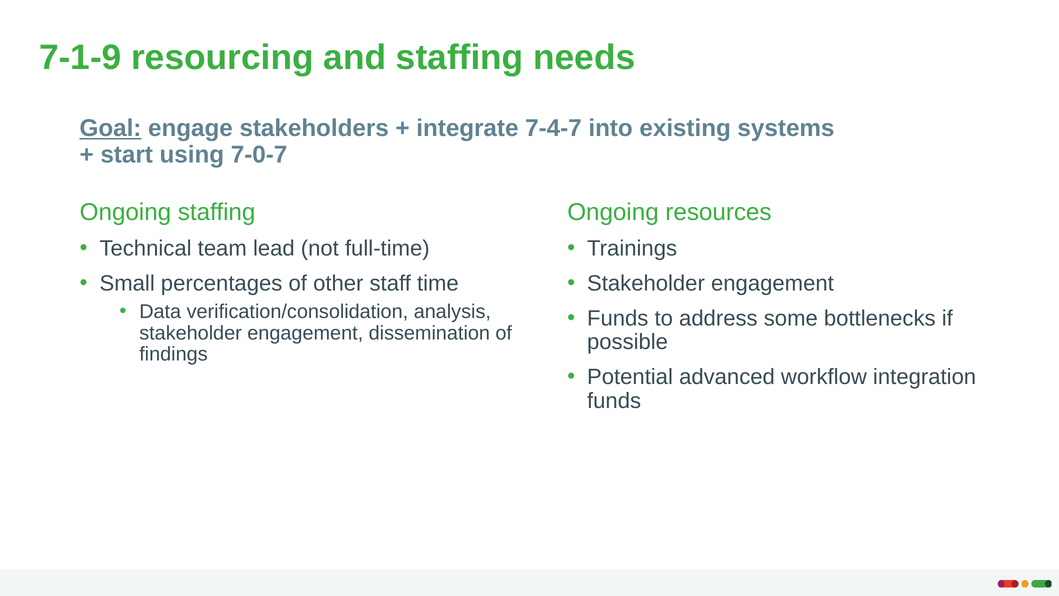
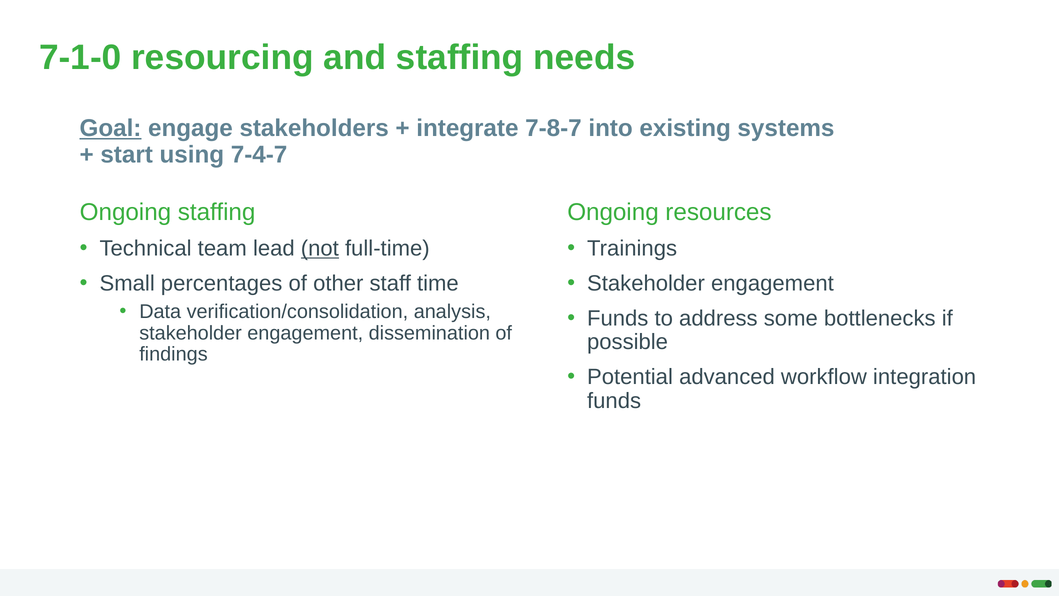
7-1-9: 7-1-9 -> 7-1-0 (80, 57)
7-4-7: 7-4-7 -> 7-8-7 (553, 128)
7-0-7: 7-0-7 -> 7-4-7 (259, 155)
not underline: none -> present (320, 248)
